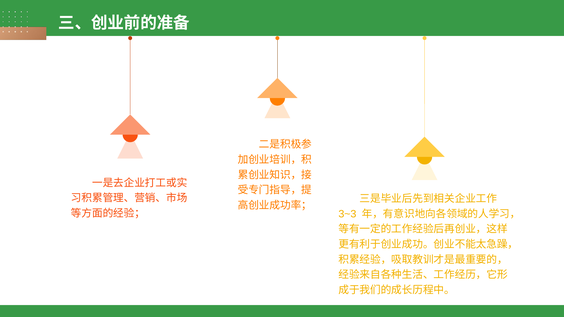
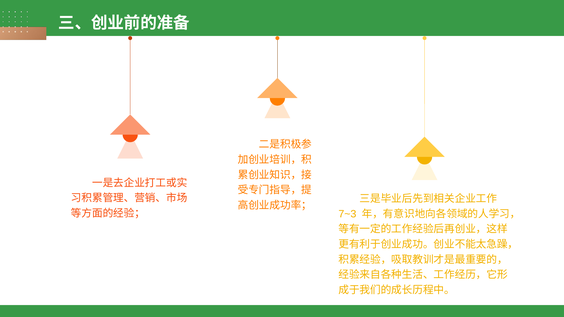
3~3: 3~3 -> 7~3 (347, 214)
